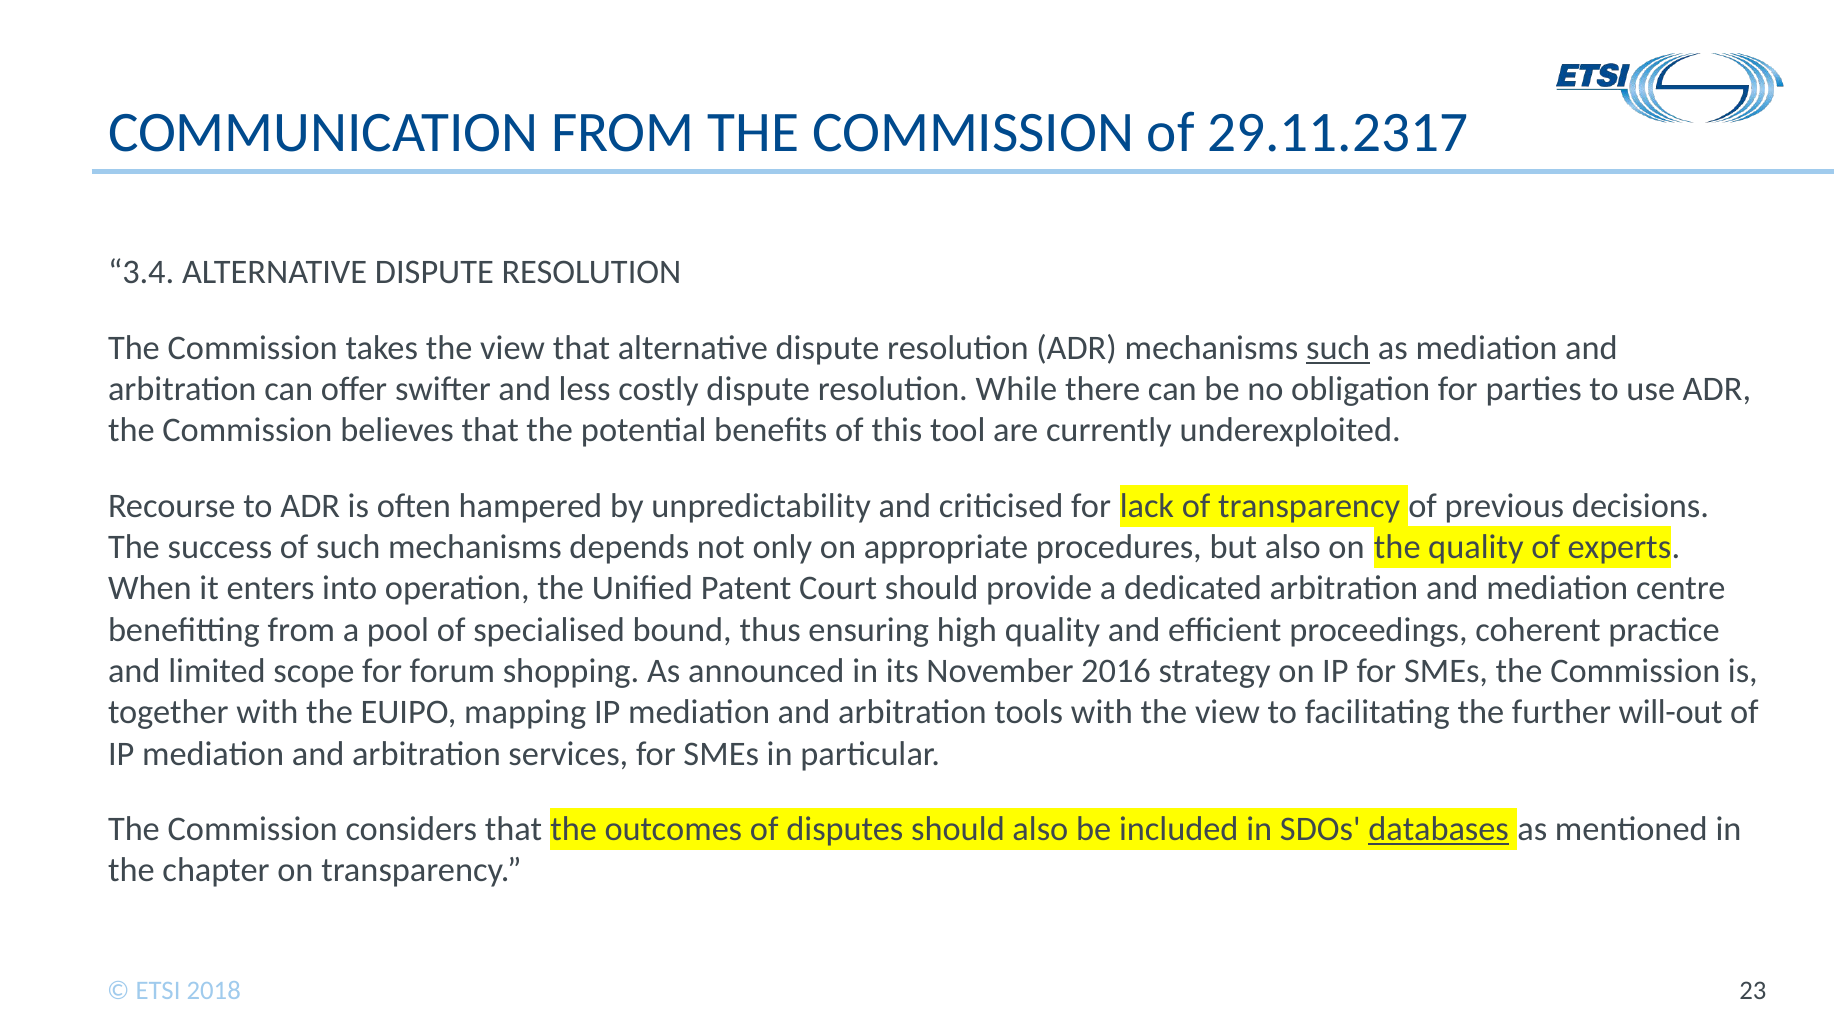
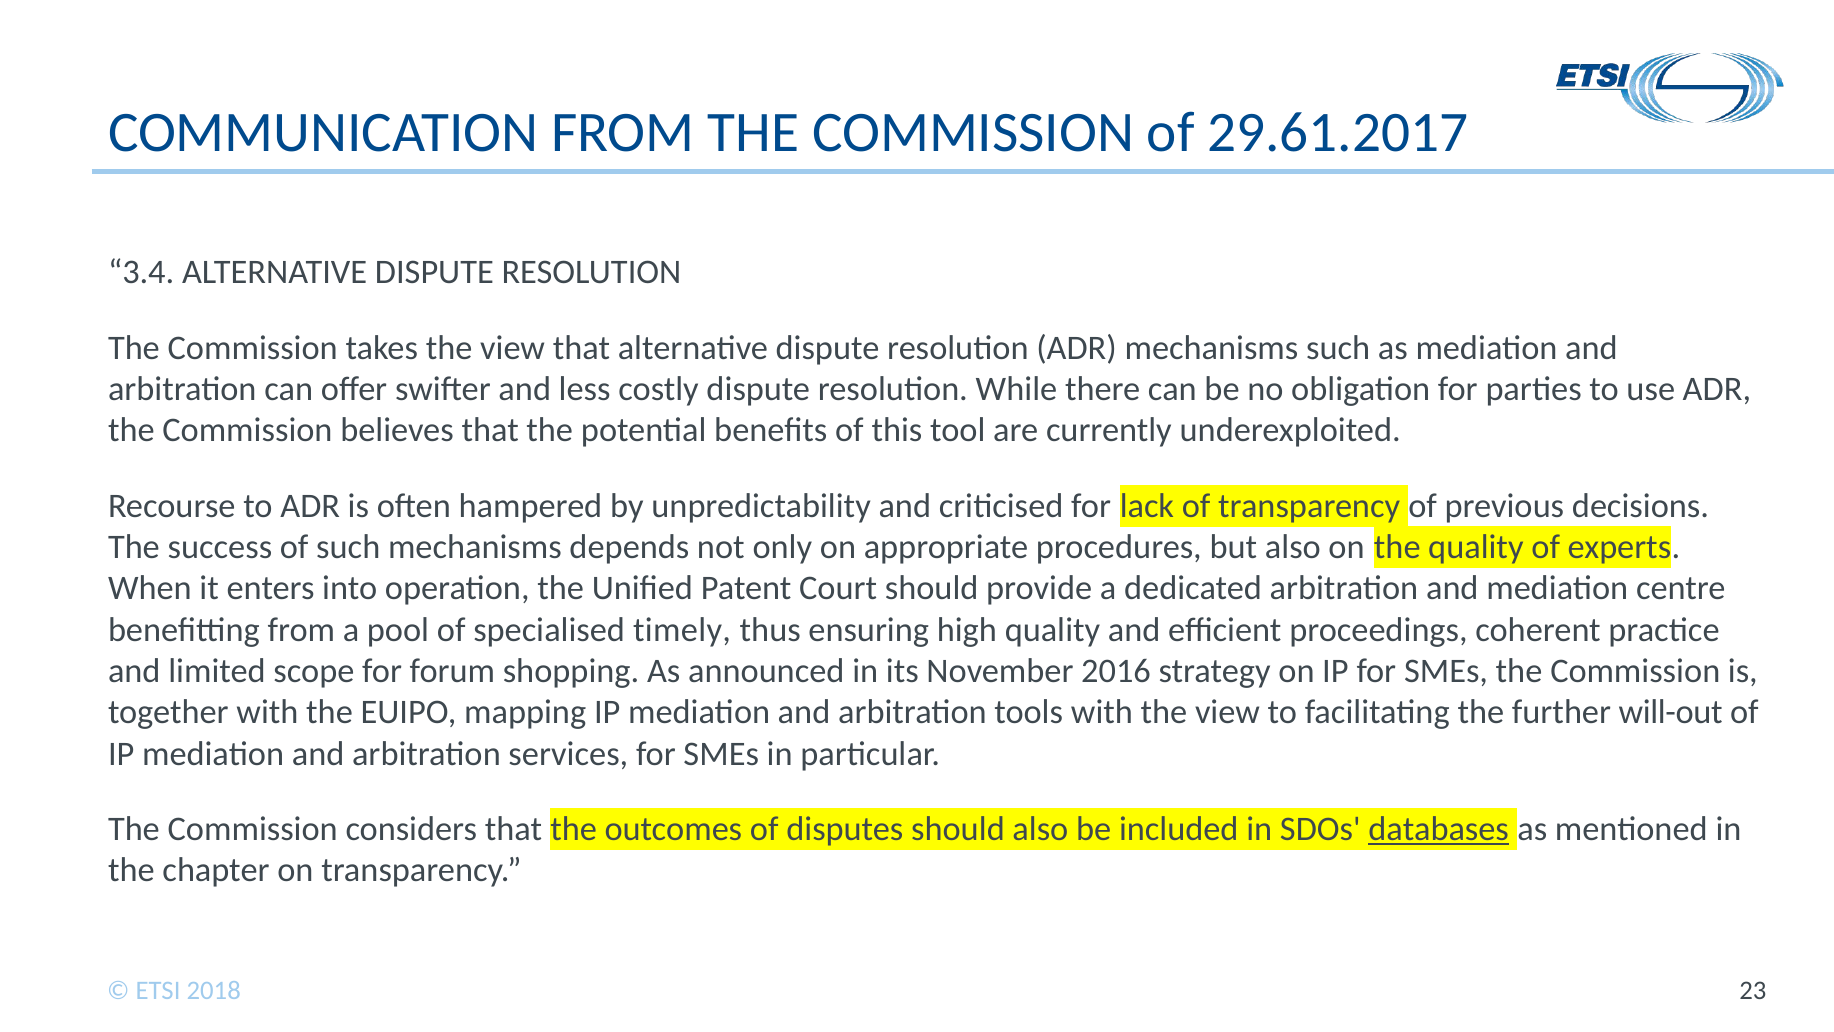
29.11.2317: 29.11.2317 -> 29.61.2017 (1338, 133)
such underline: present -> none (1338, 348)
bound: bound -> timely (682, 630)
